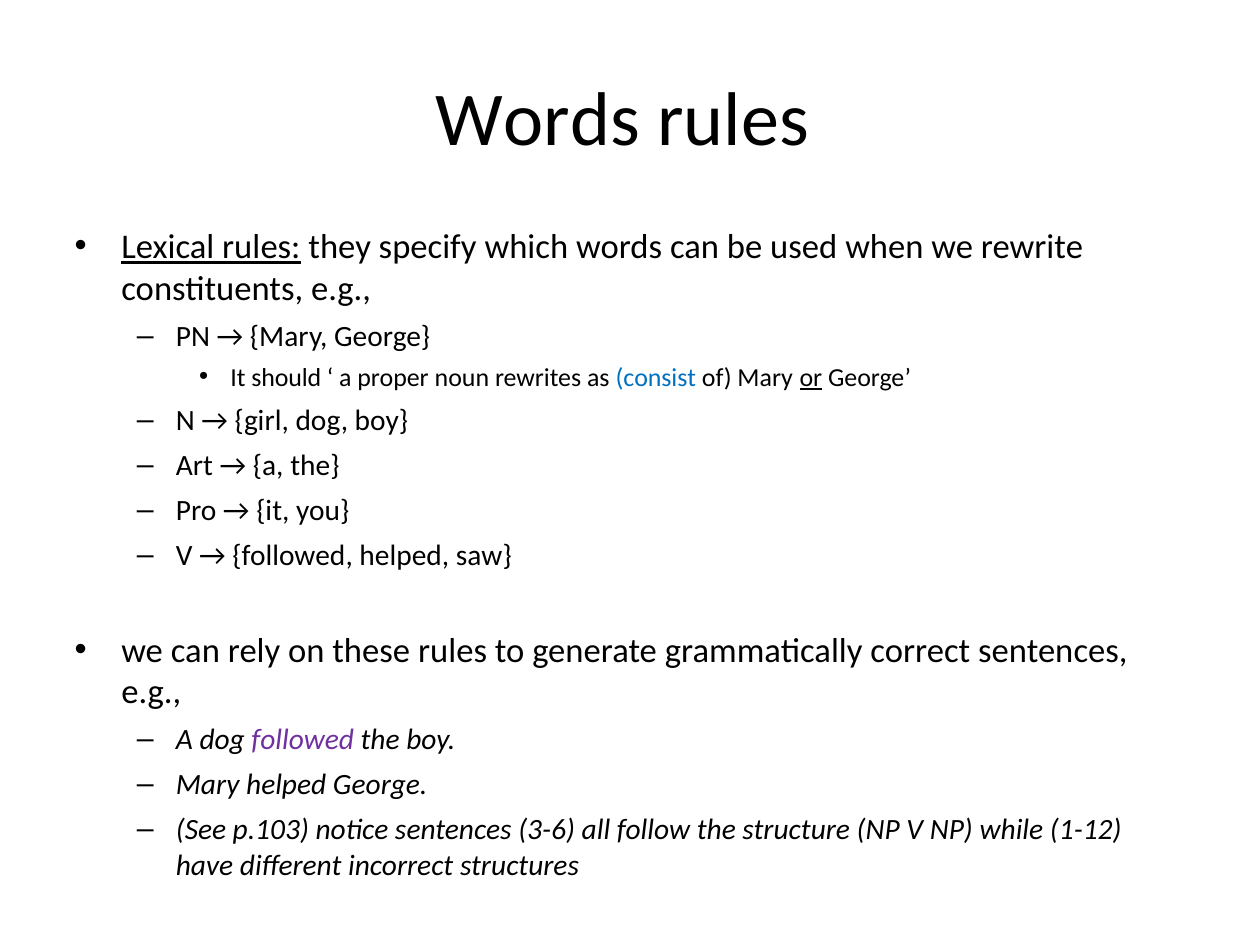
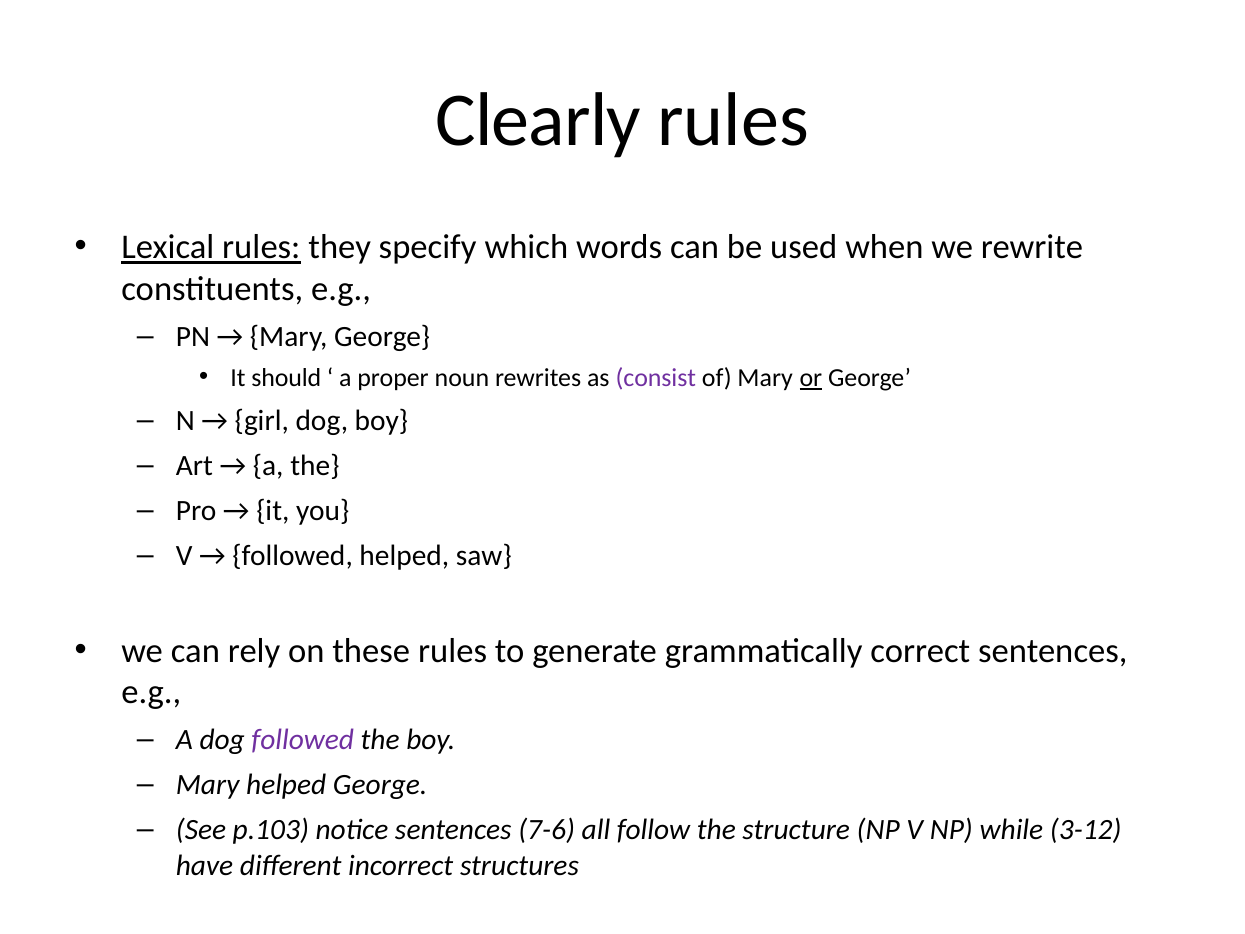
Words: Words -> Clearly (538, 121)
consist colour: blue -> purple (656, 378)
3-6: 3-6 -> 7-6 (547, 830)
1-12: 1-12 -> 3-12 (1086, 830)
